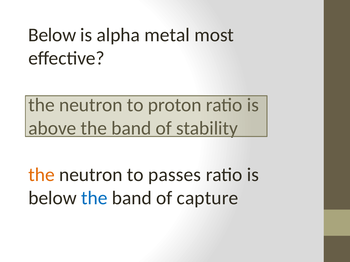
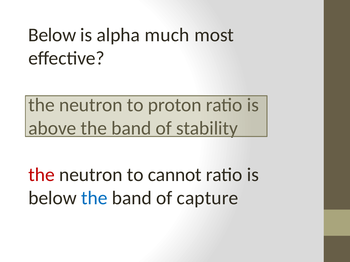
metal: metal -> much (167, 35)
the colour: orange -> red (42, 175)
passes: passes -> cannot (175, 175)
